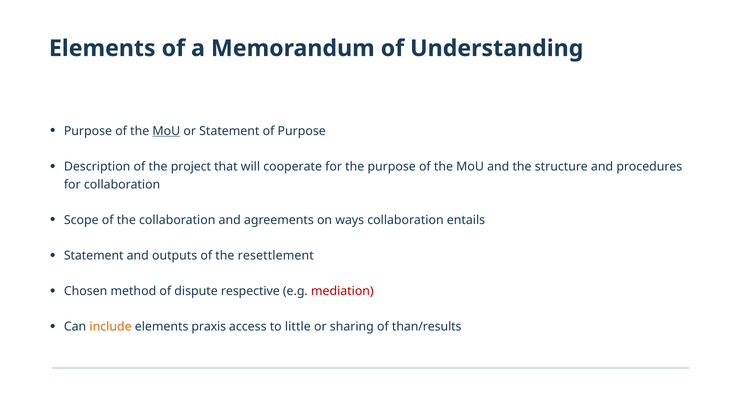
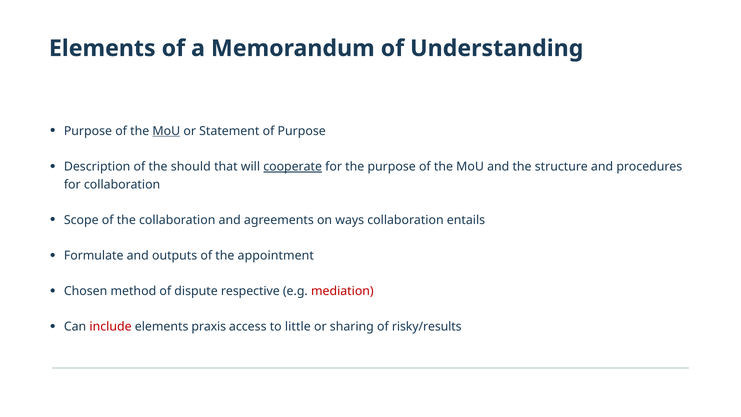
project: project -> should (191, 167)
cooperate underline: none -> present (293, 167)
Statement: Statement -> Formulate (94, 256)
resettlement: resettlement -> appointment (276, 256)
include colour: orange -> red (111, 327)
than/results: than/results -> risky/results (427, 327)
